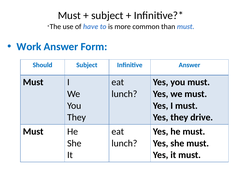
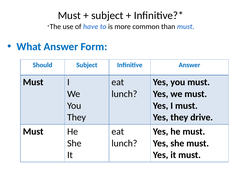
Work: Work -> What (29, 47)
